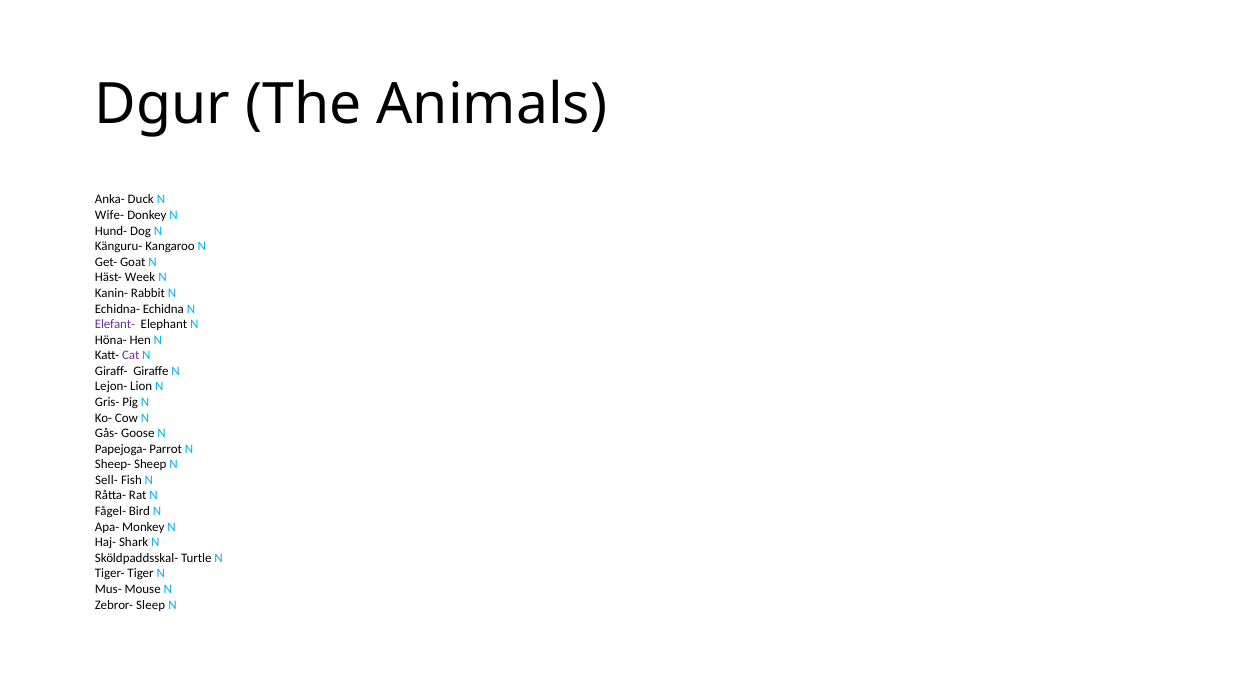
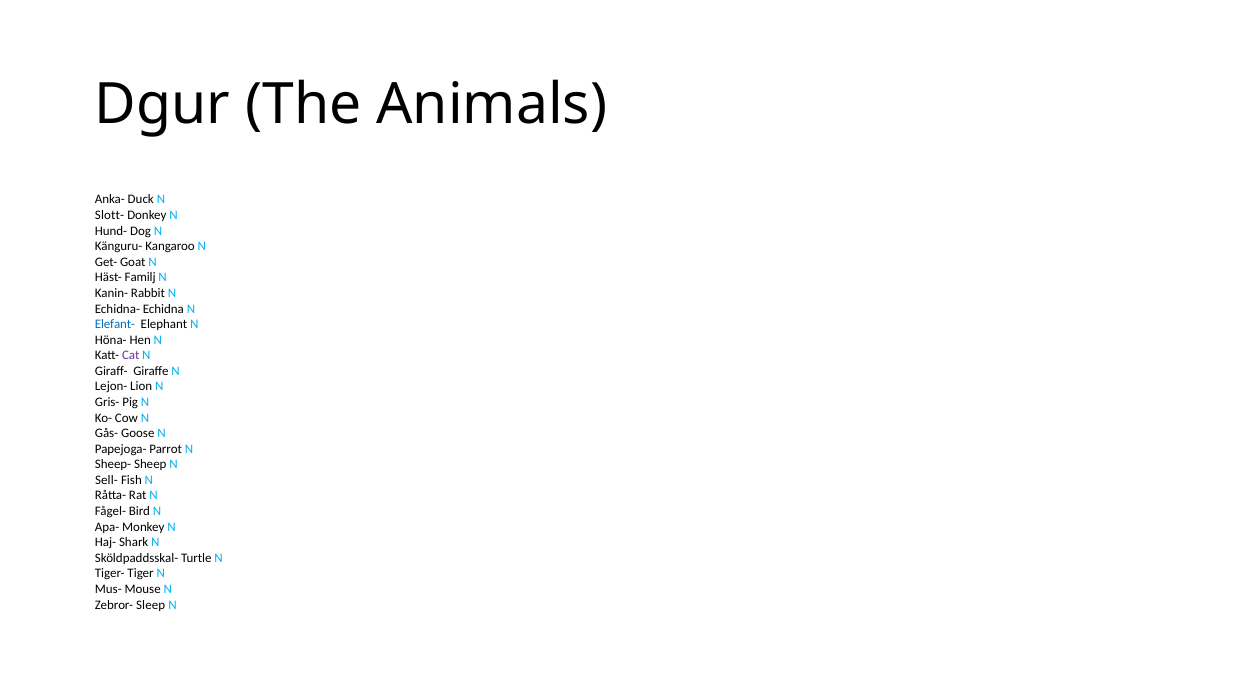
Wife-: Wife- -> Slott- (110, 215)
Week: Week -> Familj (140, 278)
Elefant- colour: purple -> blue (115, 324)
